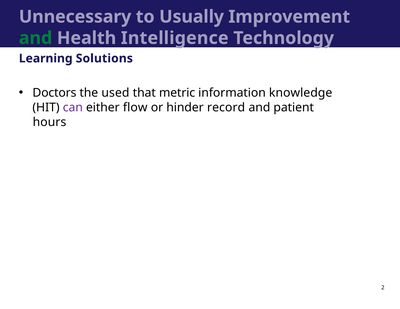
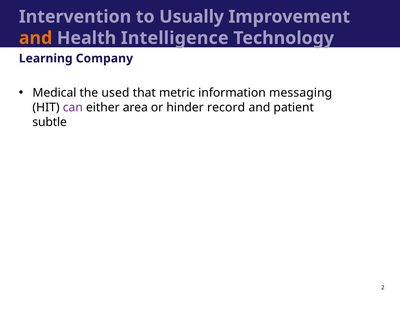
Unnecessary: Unnecessary -> Intervention (75, 17)
and colour: green -> orange (36, 38)
Solutions: Solutions -> Company (104, 58)
Doctors: Doctors -> Medical (54, 93)
knowledge: knowledge -> messaging (301, 93)
flow: flow -> area (135, 108)
hours: hours -> subtle (50, 122)
